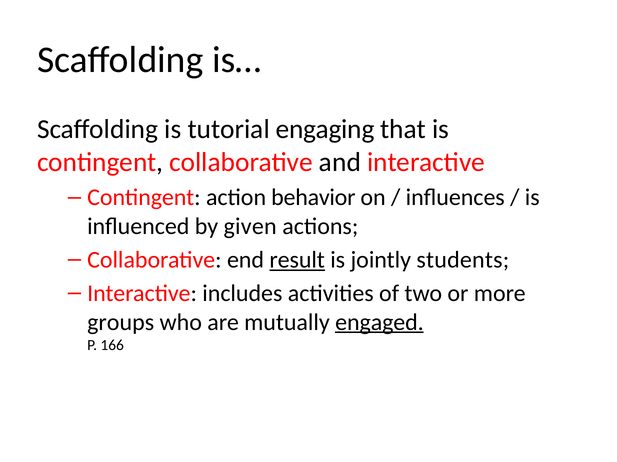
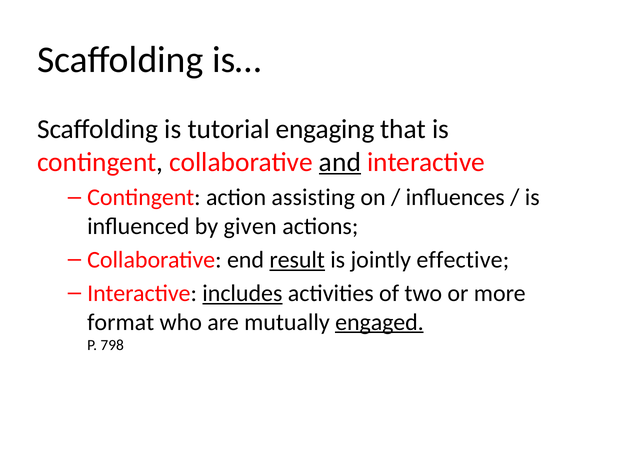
and underline: none -> present (340, 162)
behavior: behavior -> assisting (313, 198)
students: students -> effective (463, 260)
includes underline: none -> present (242, 294)
groups: groups -> format (121, 323)
166: 166 -> 798 (112, 346)
